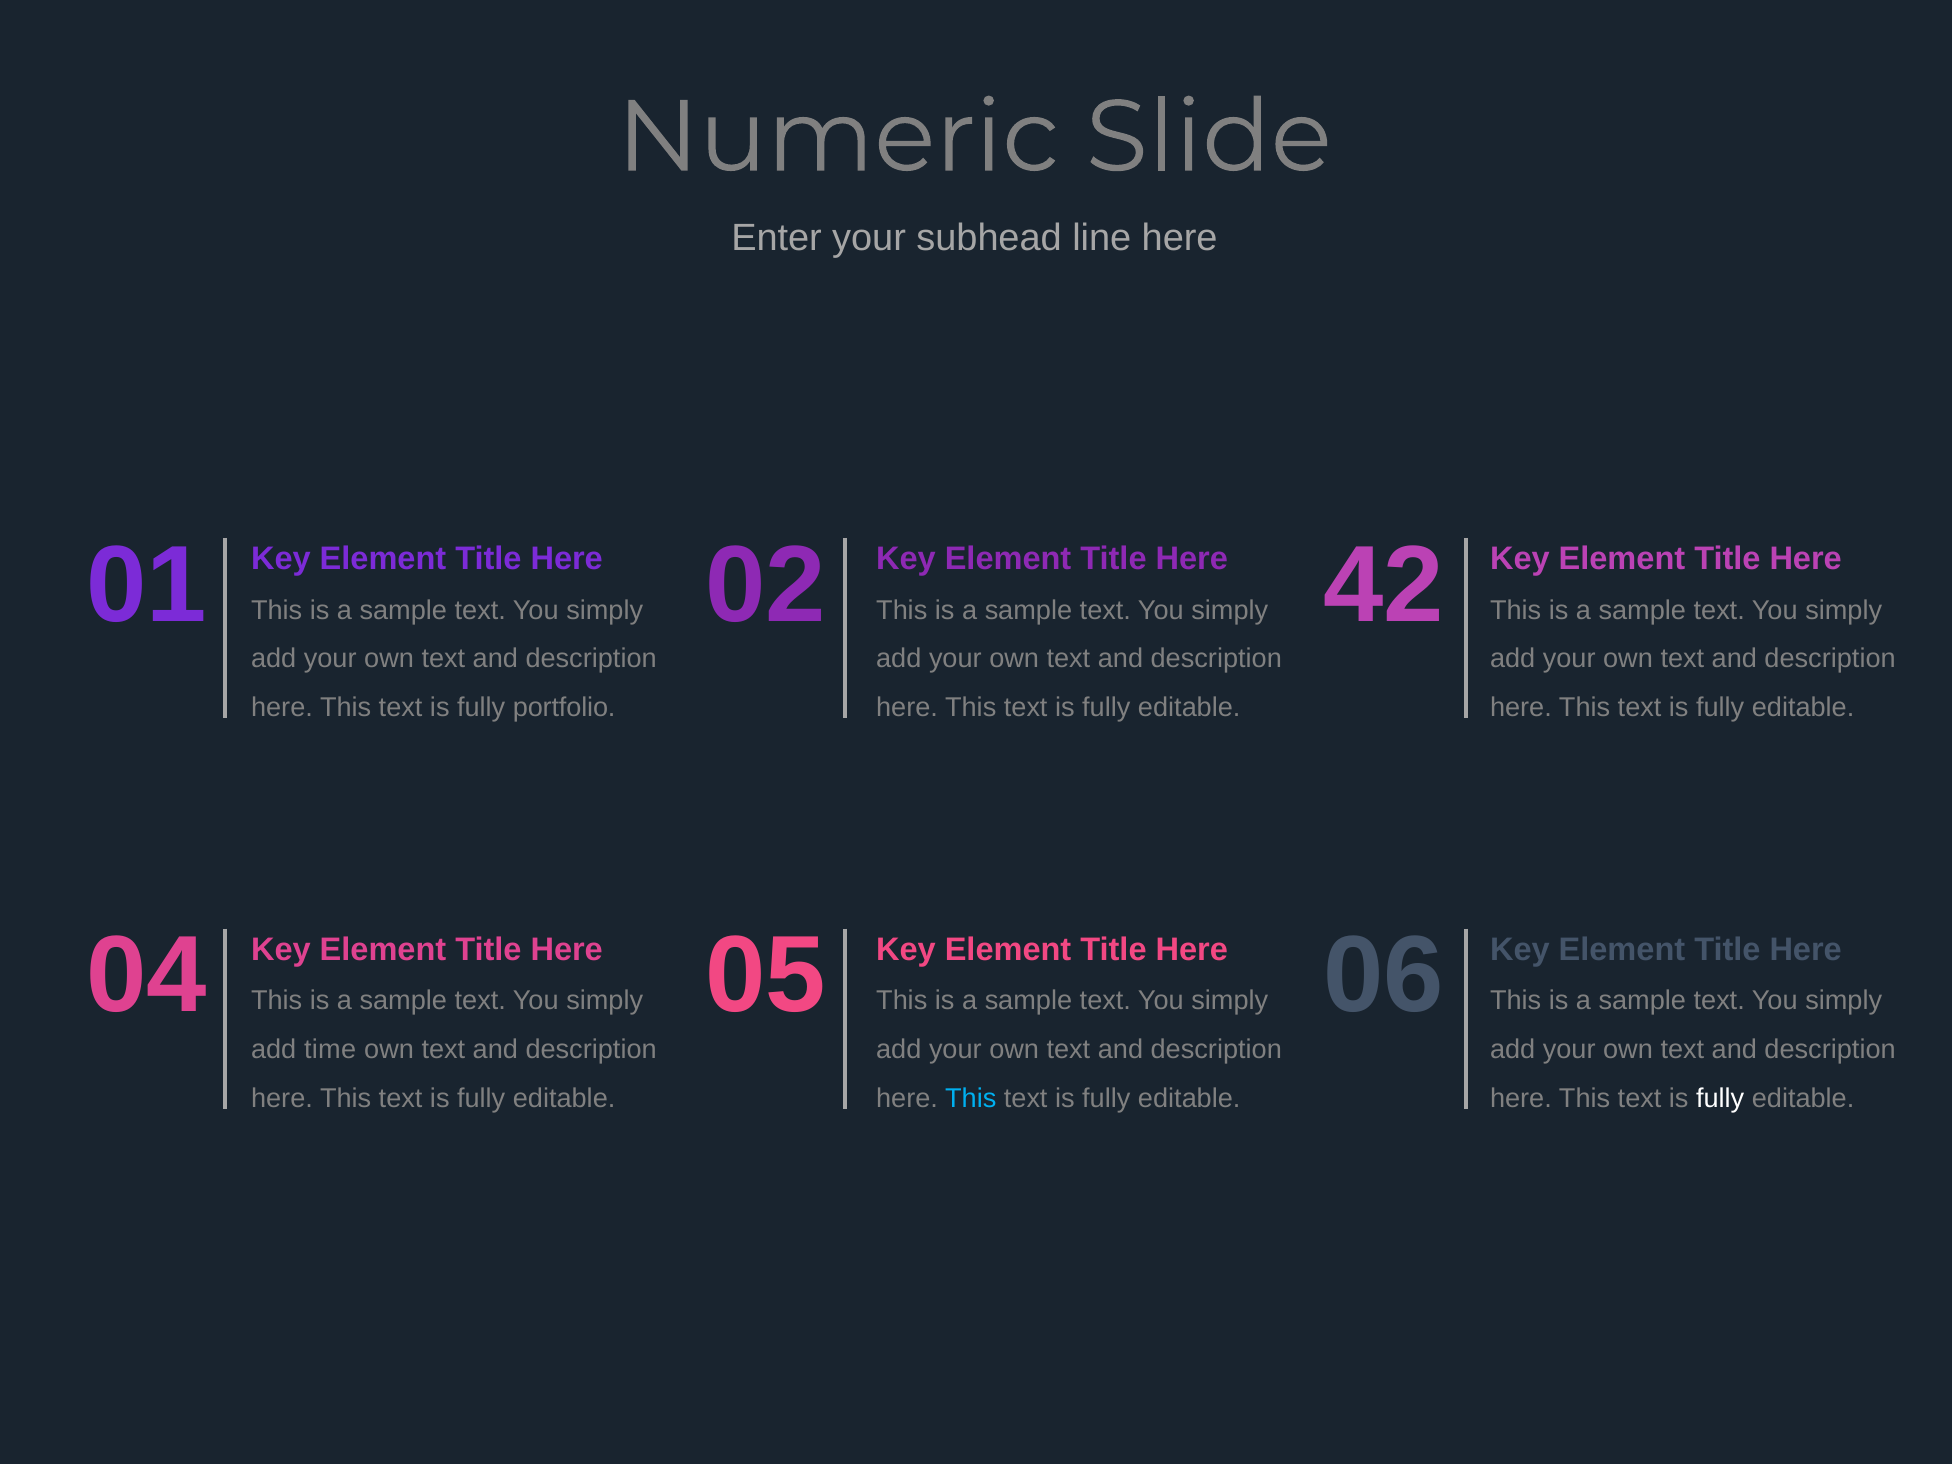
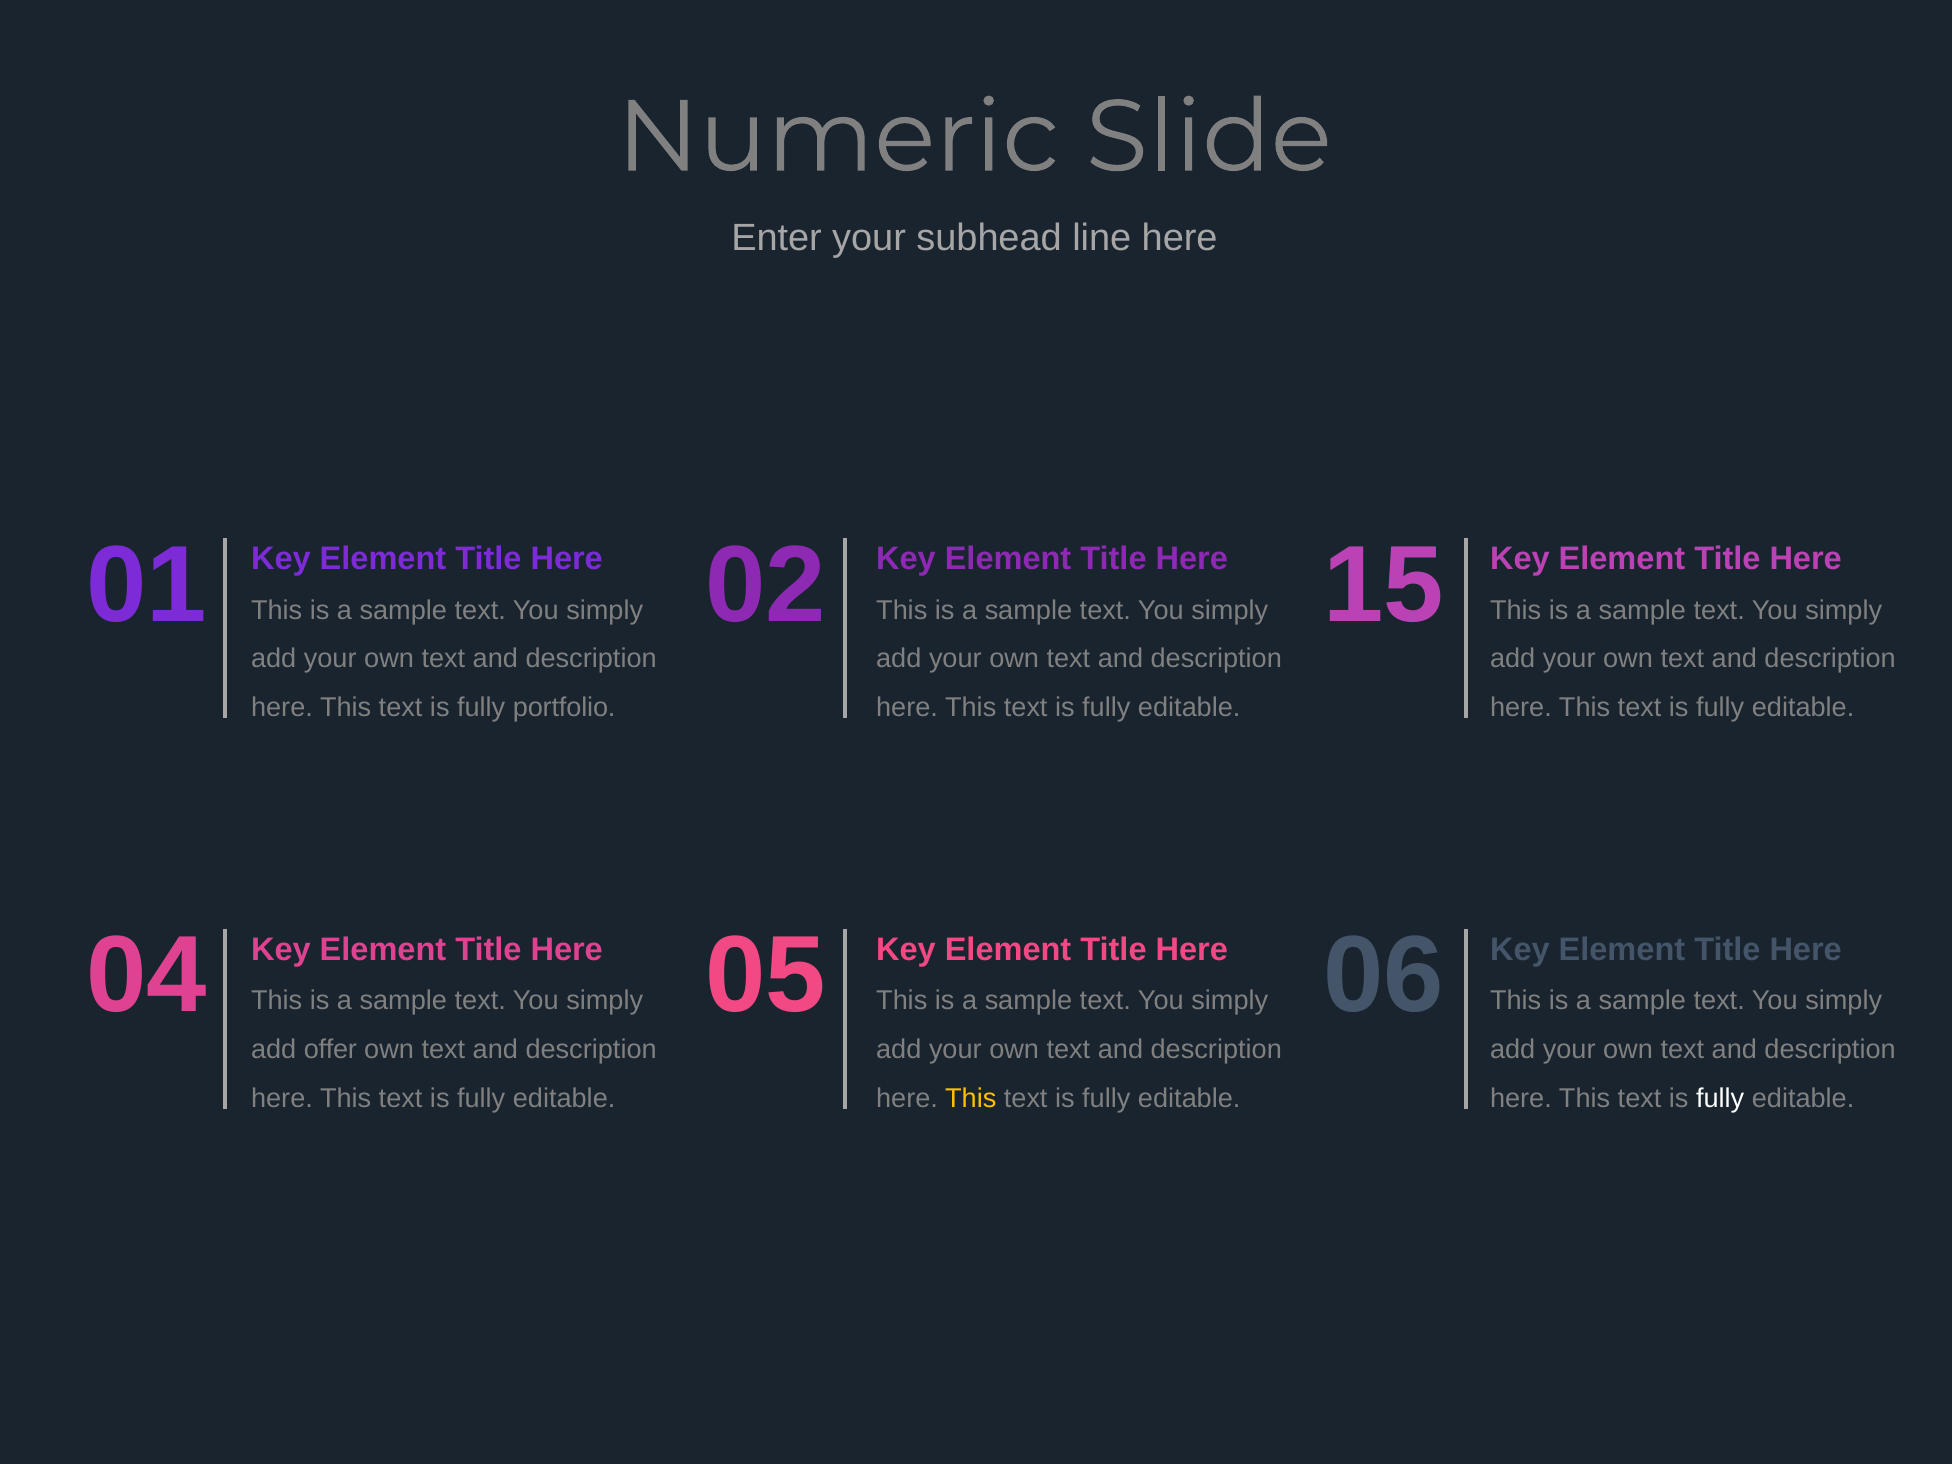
42: 42 -> 15 (1384, 585)
time: time -> offer (330, 1050)
This colour: light blue -> yellow (971, 1099)
